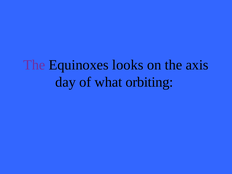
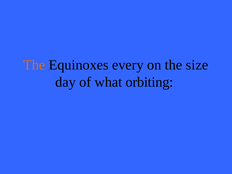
The colour: purple -> orange (34, 65)
looks: looks -> every (128, 65)
axis: axis -> size (197, 65)
